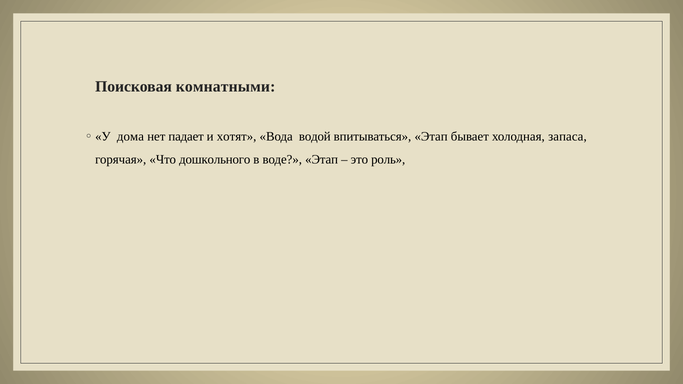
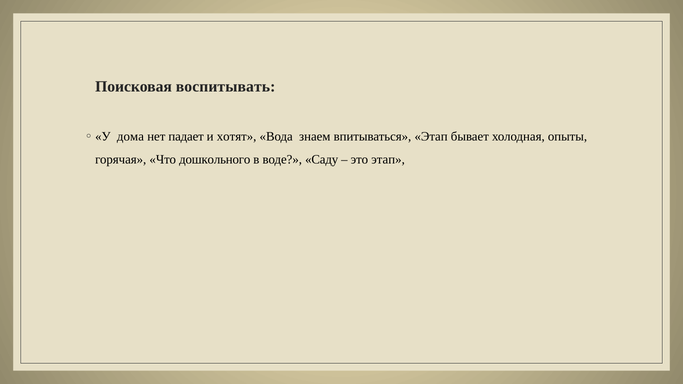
комнатными: комнатными -> воспитывать (226, 87)
водой: водой -> знаем (315, 137)
запаса: запаса -> опыты (568, 137)
воде Этап: Этап -> Саду (322, 160)
это роль: роль -> этап (388, 160)
